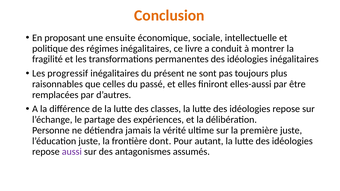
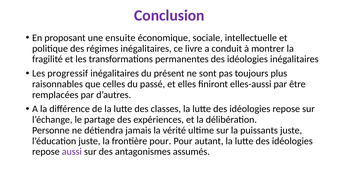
Conclusion colour: orange -> purple (169, 16)
première: première -> puissants (259, 130)
frontière dont: dont -> pour (160, 141)
